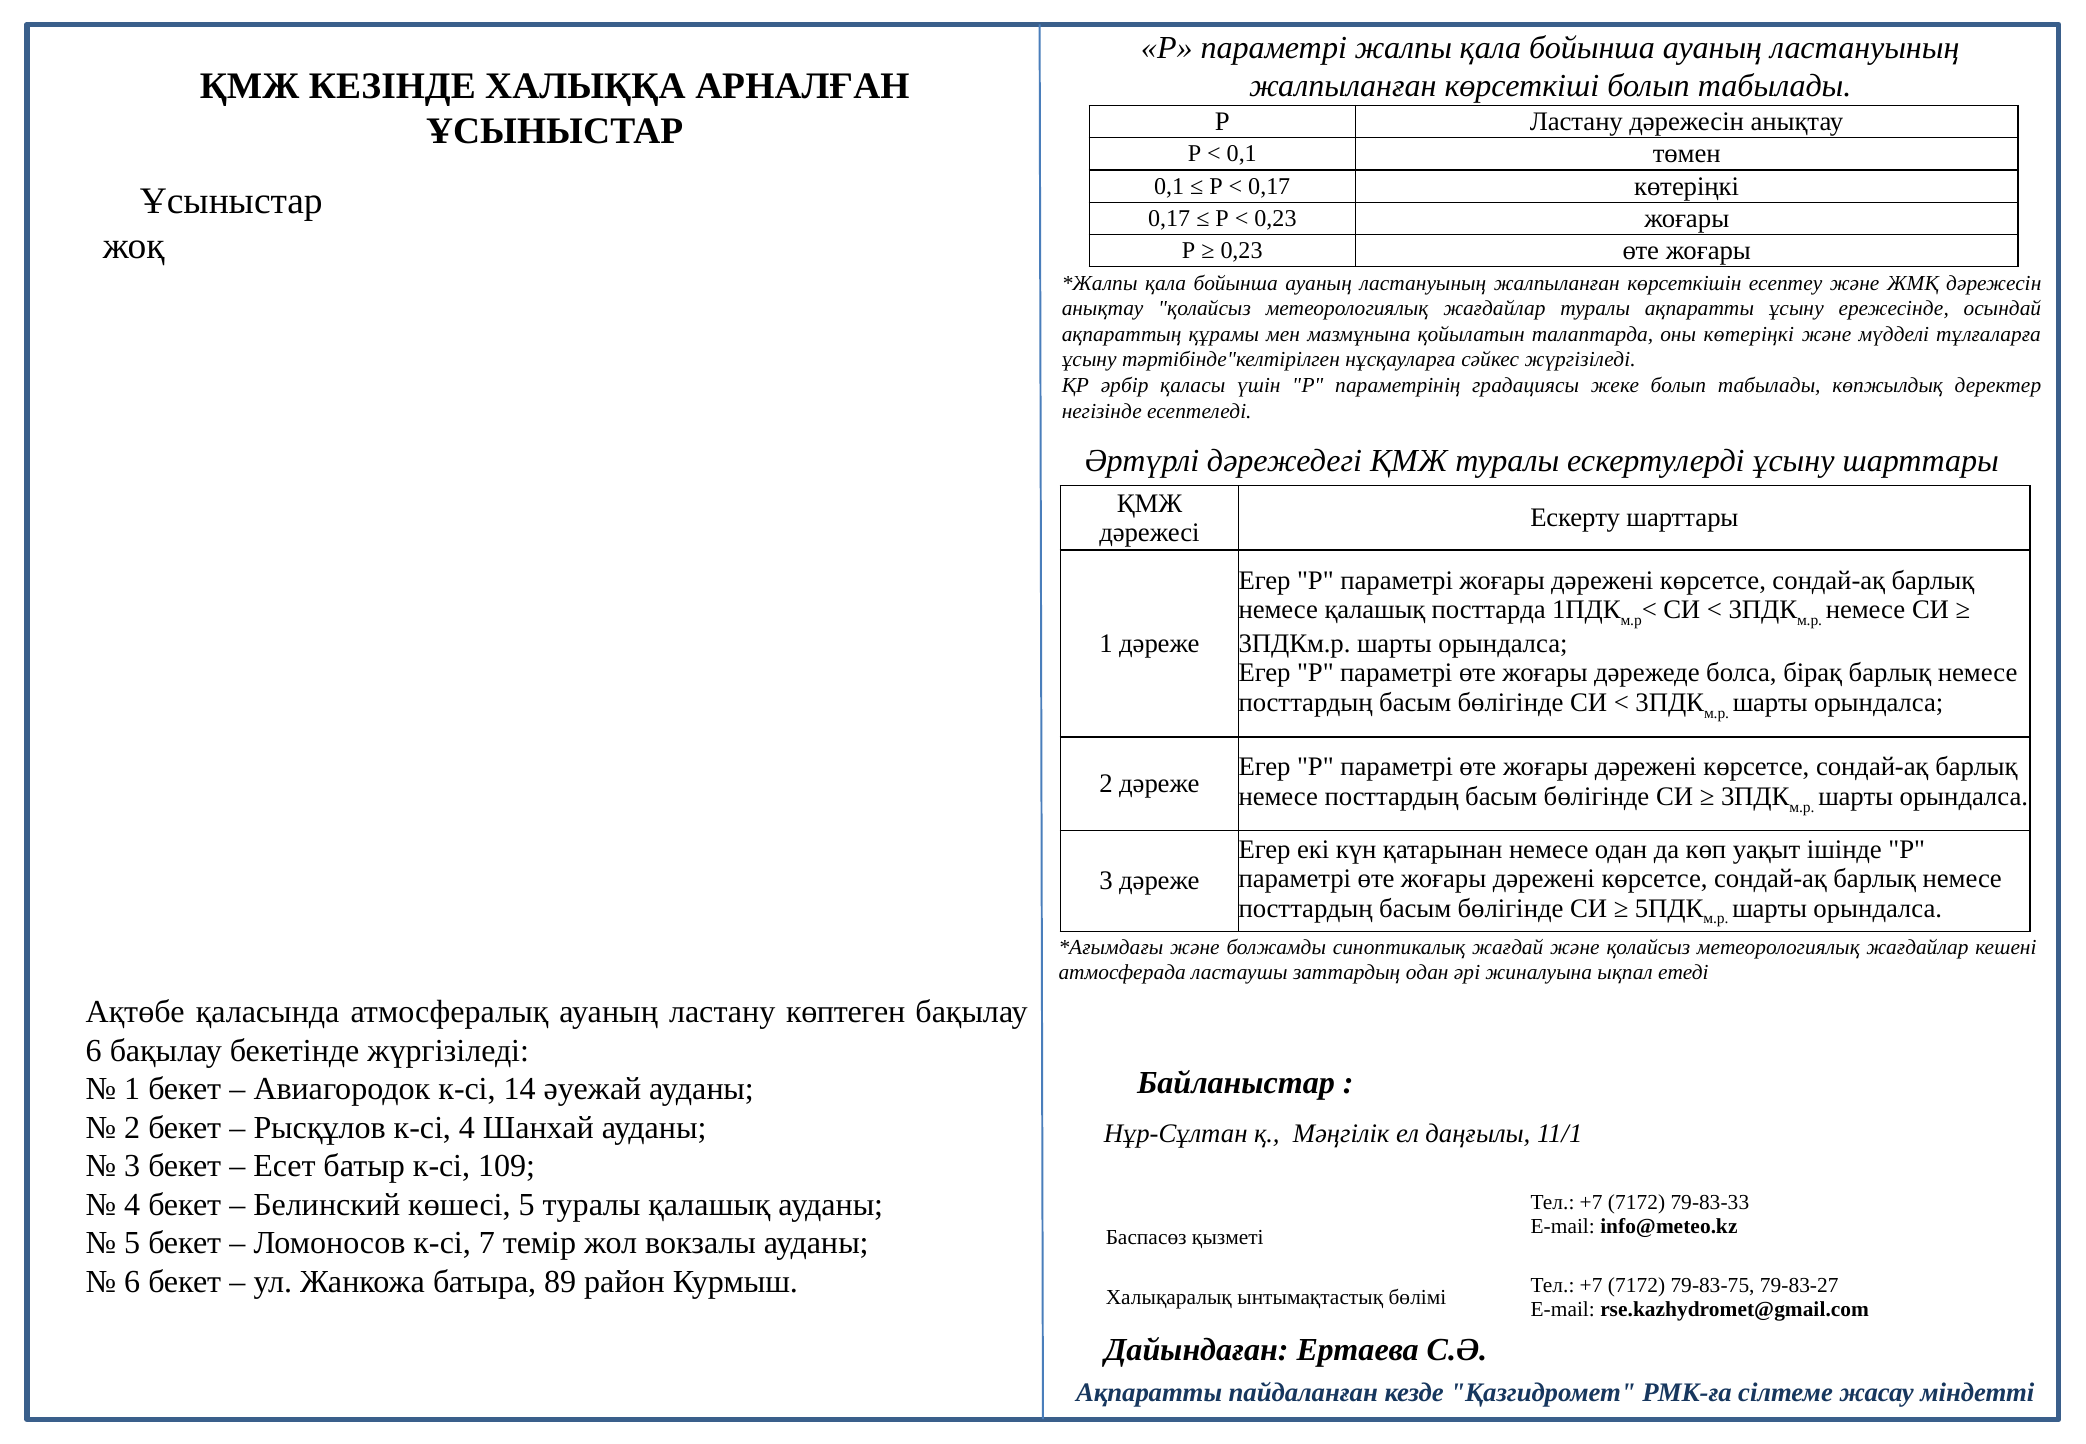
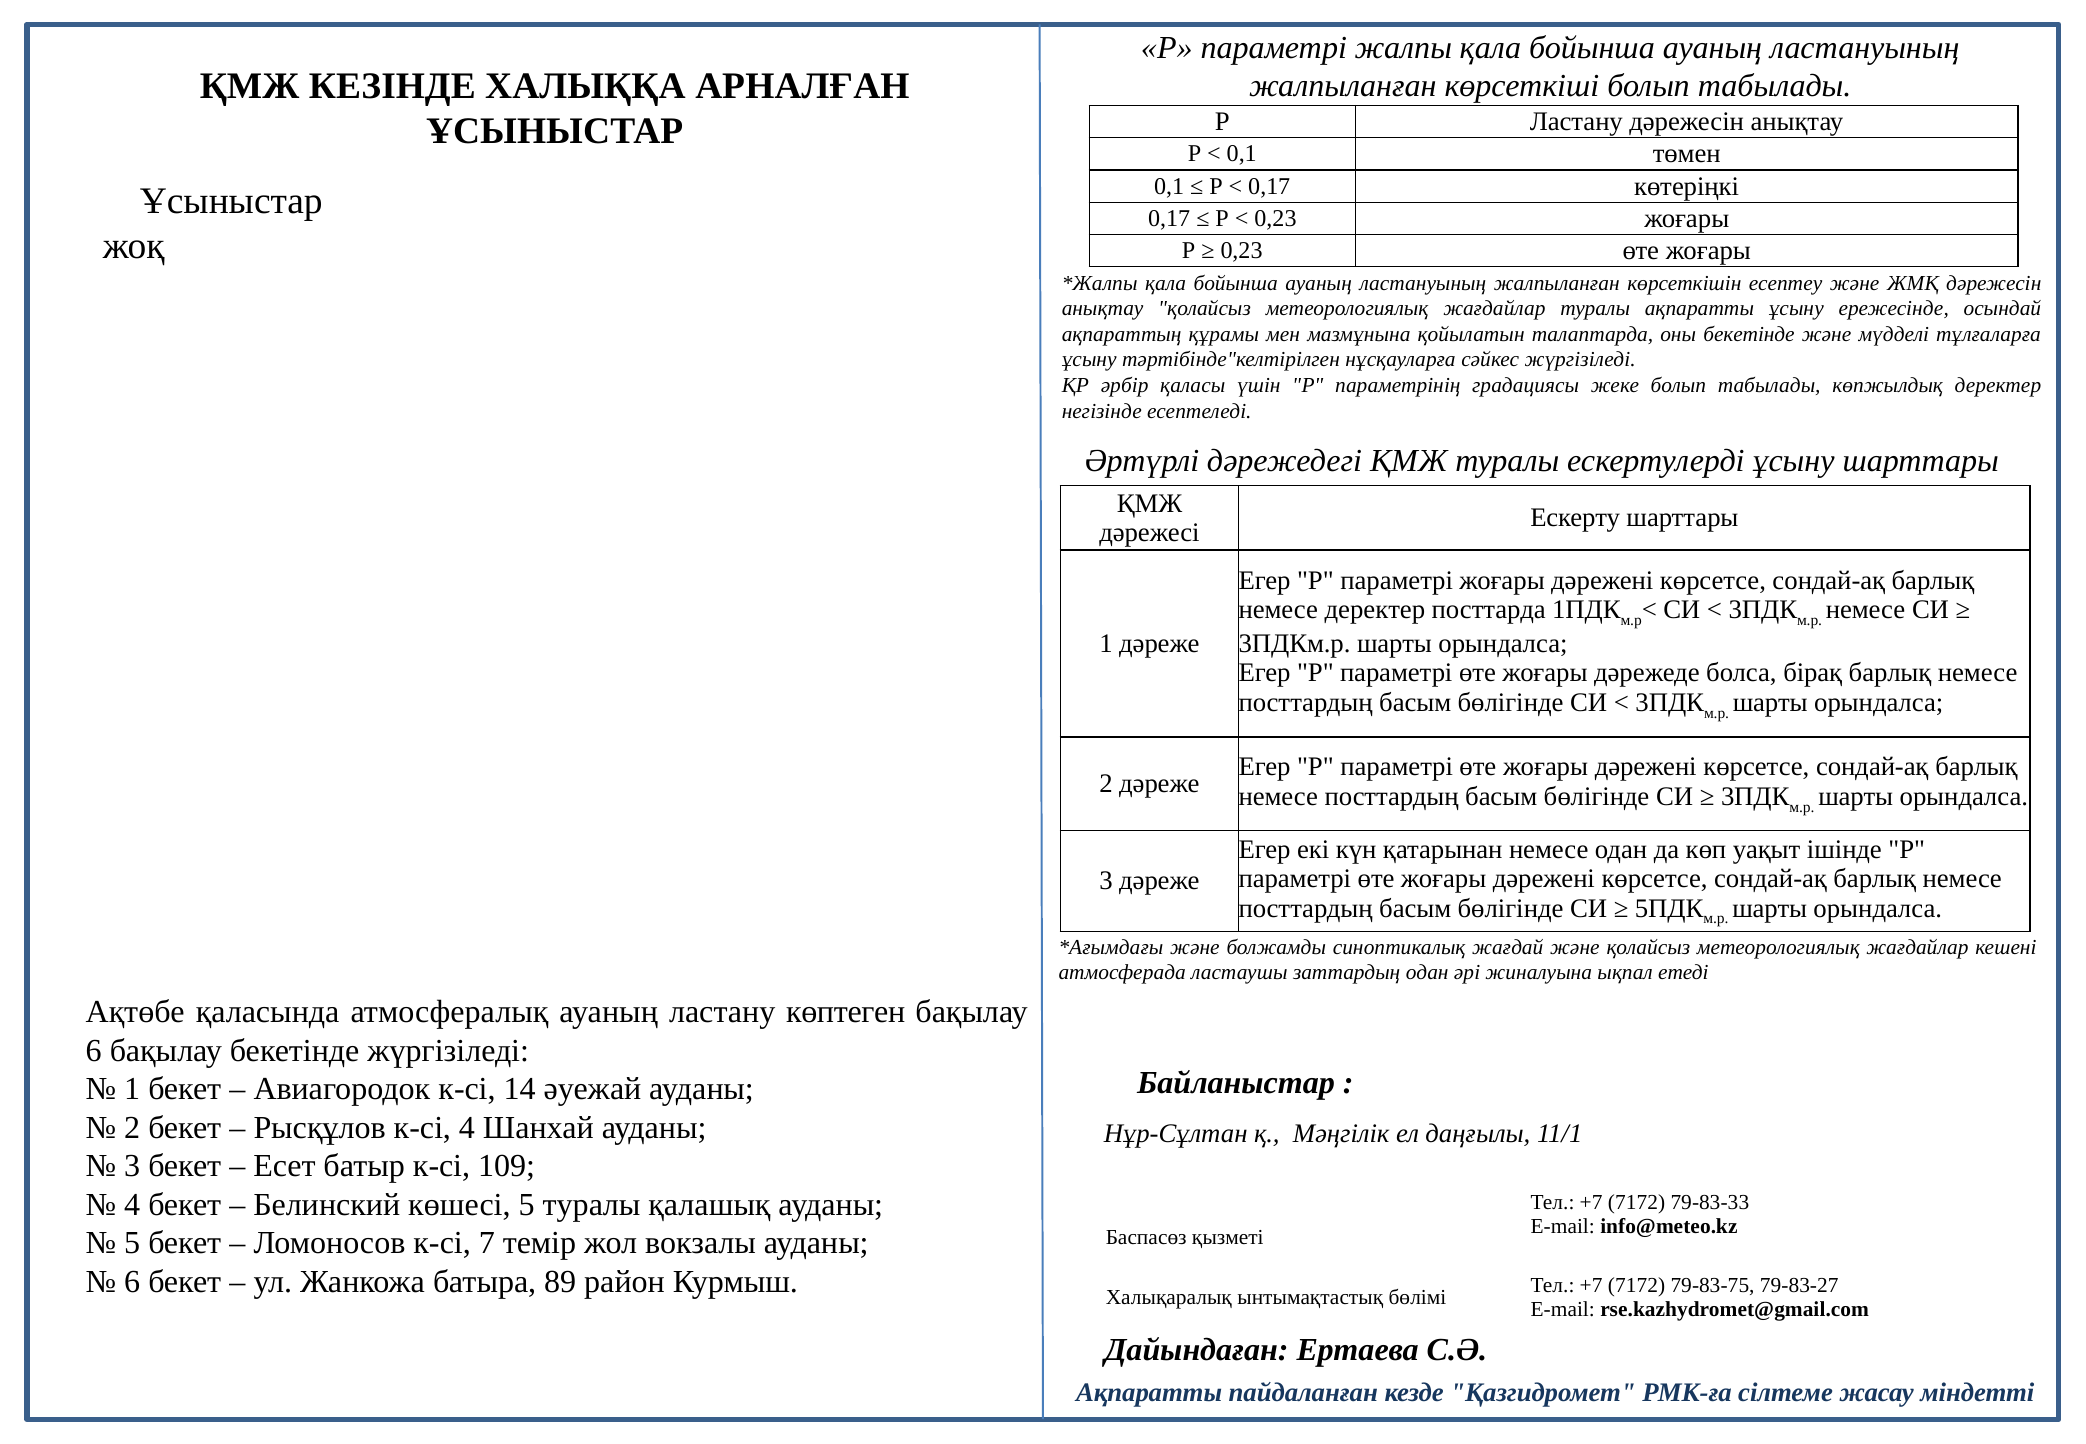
оны көтеріңкі: көтеріңкі -> бекетінде (1749, 334)
немесе қалашық: қалашық -> деректер (1375, 610)
